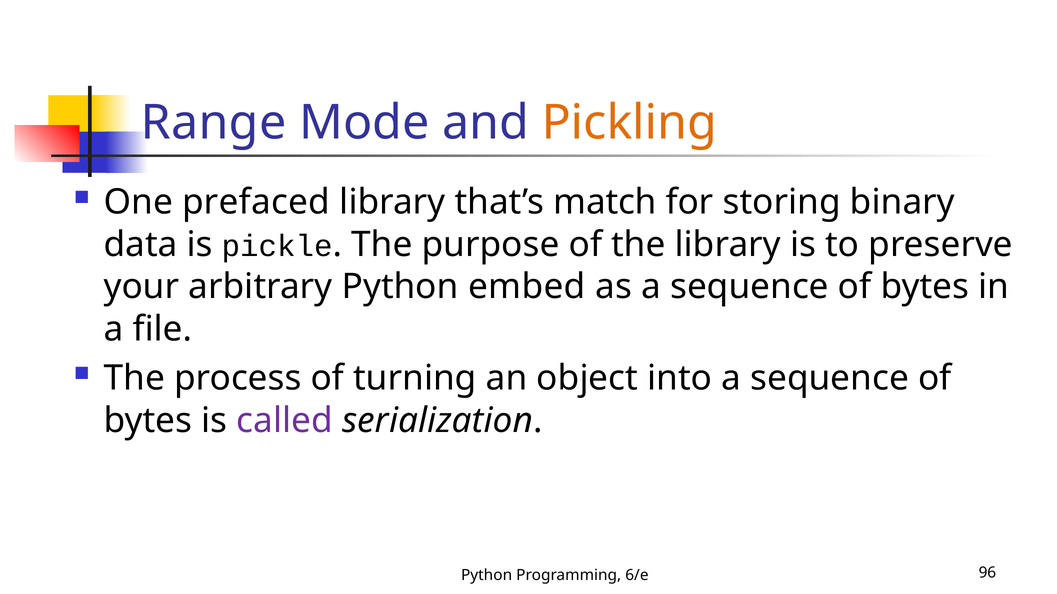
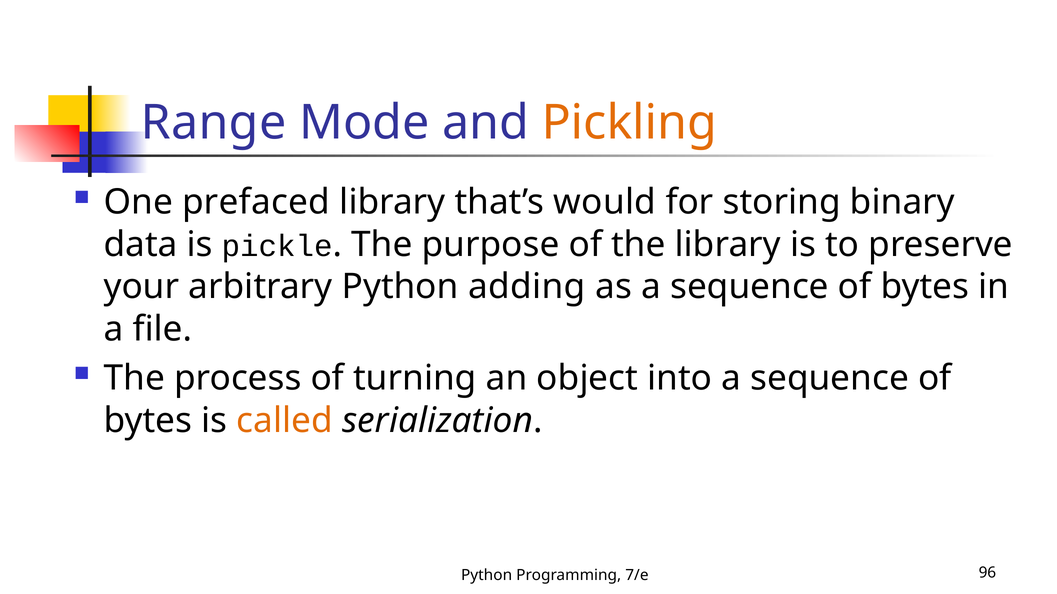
match: match -> would (605, 203)
embed: embed -> adding (527, 287)
called colour: purple -> orange (285, 421)
6/e: 6/e -> 7/e (637, 576)
